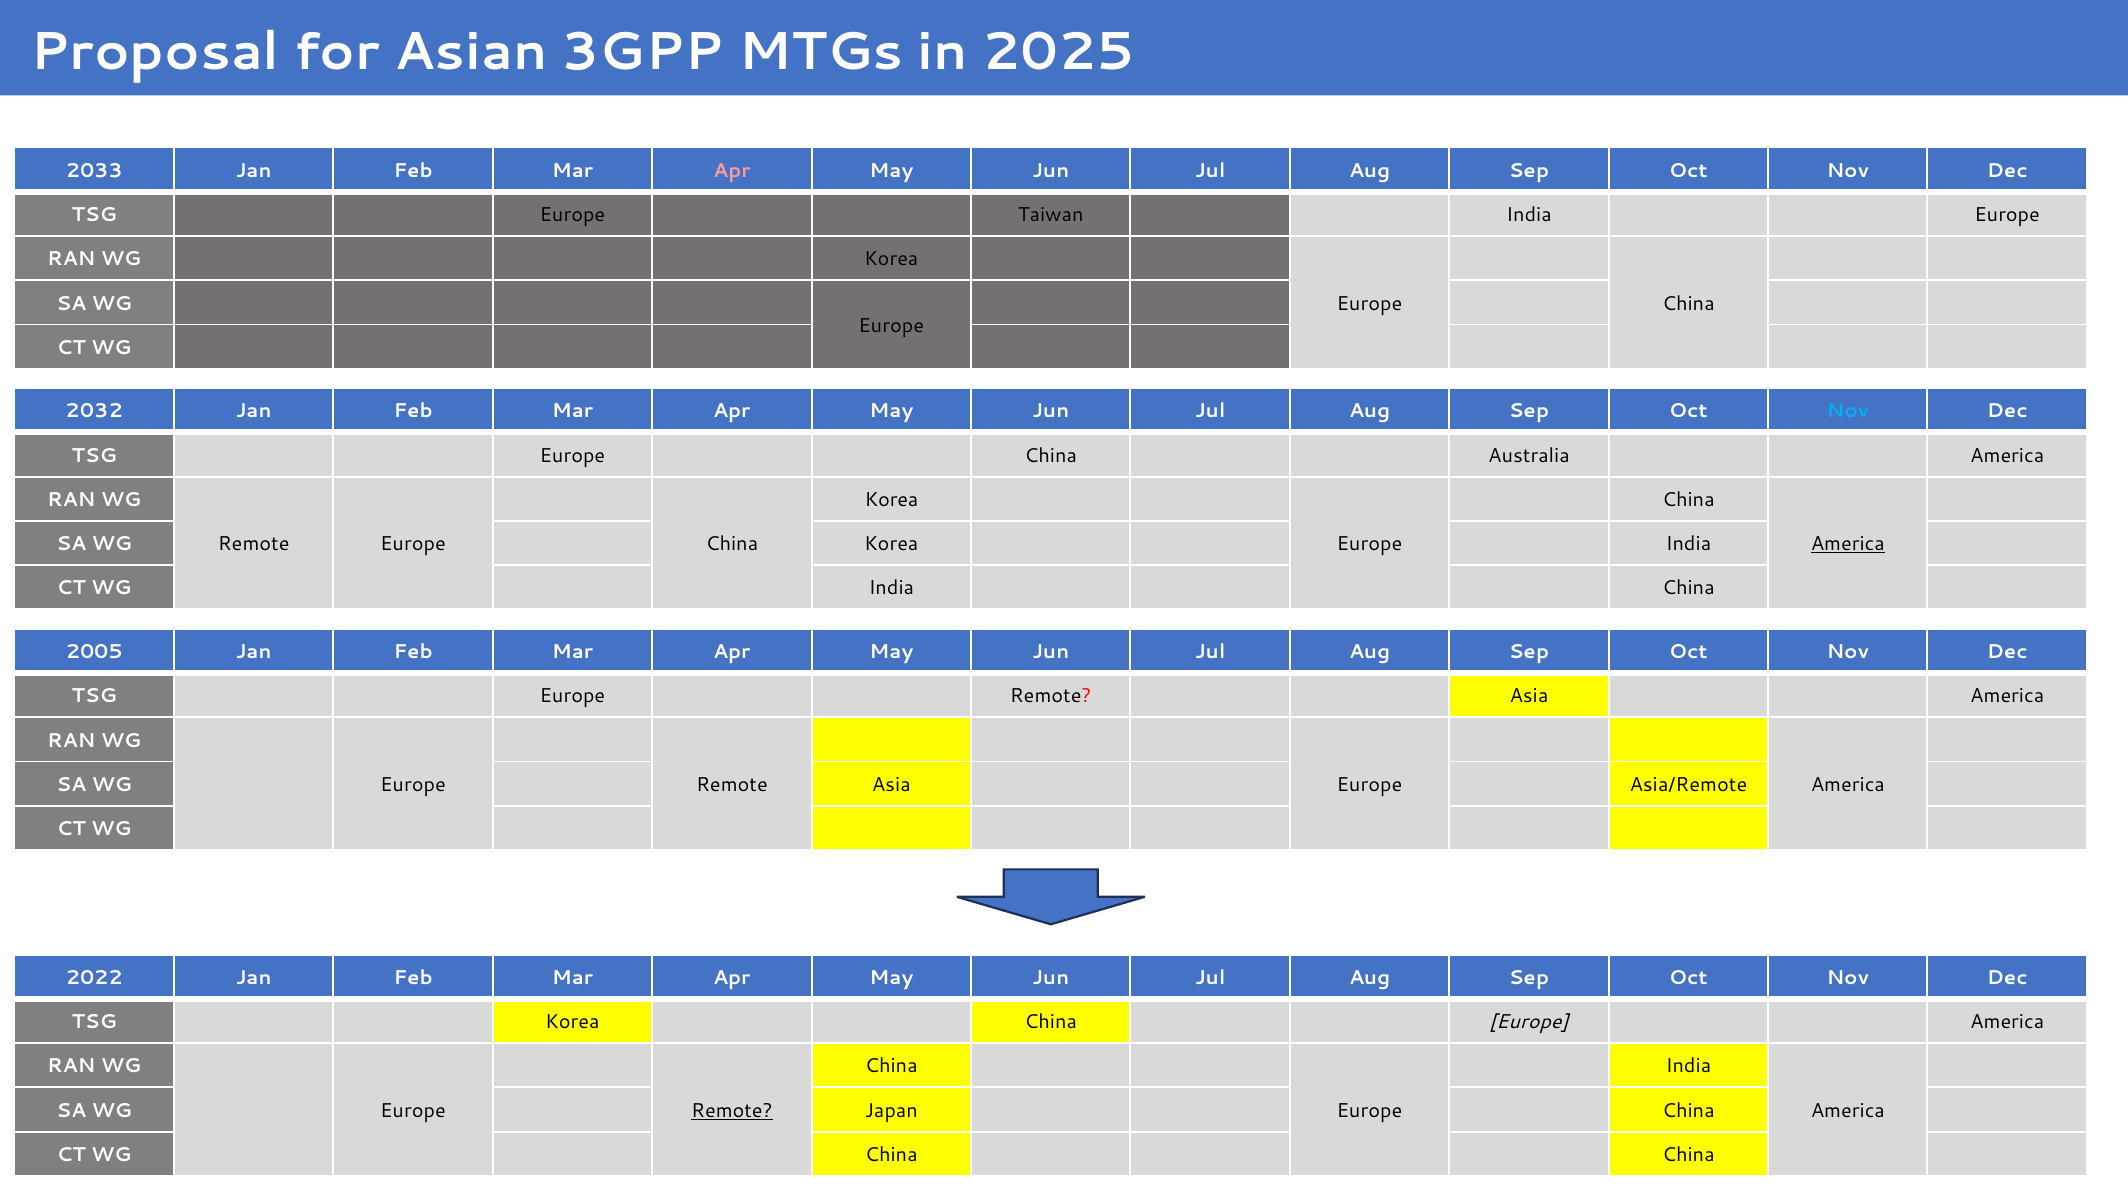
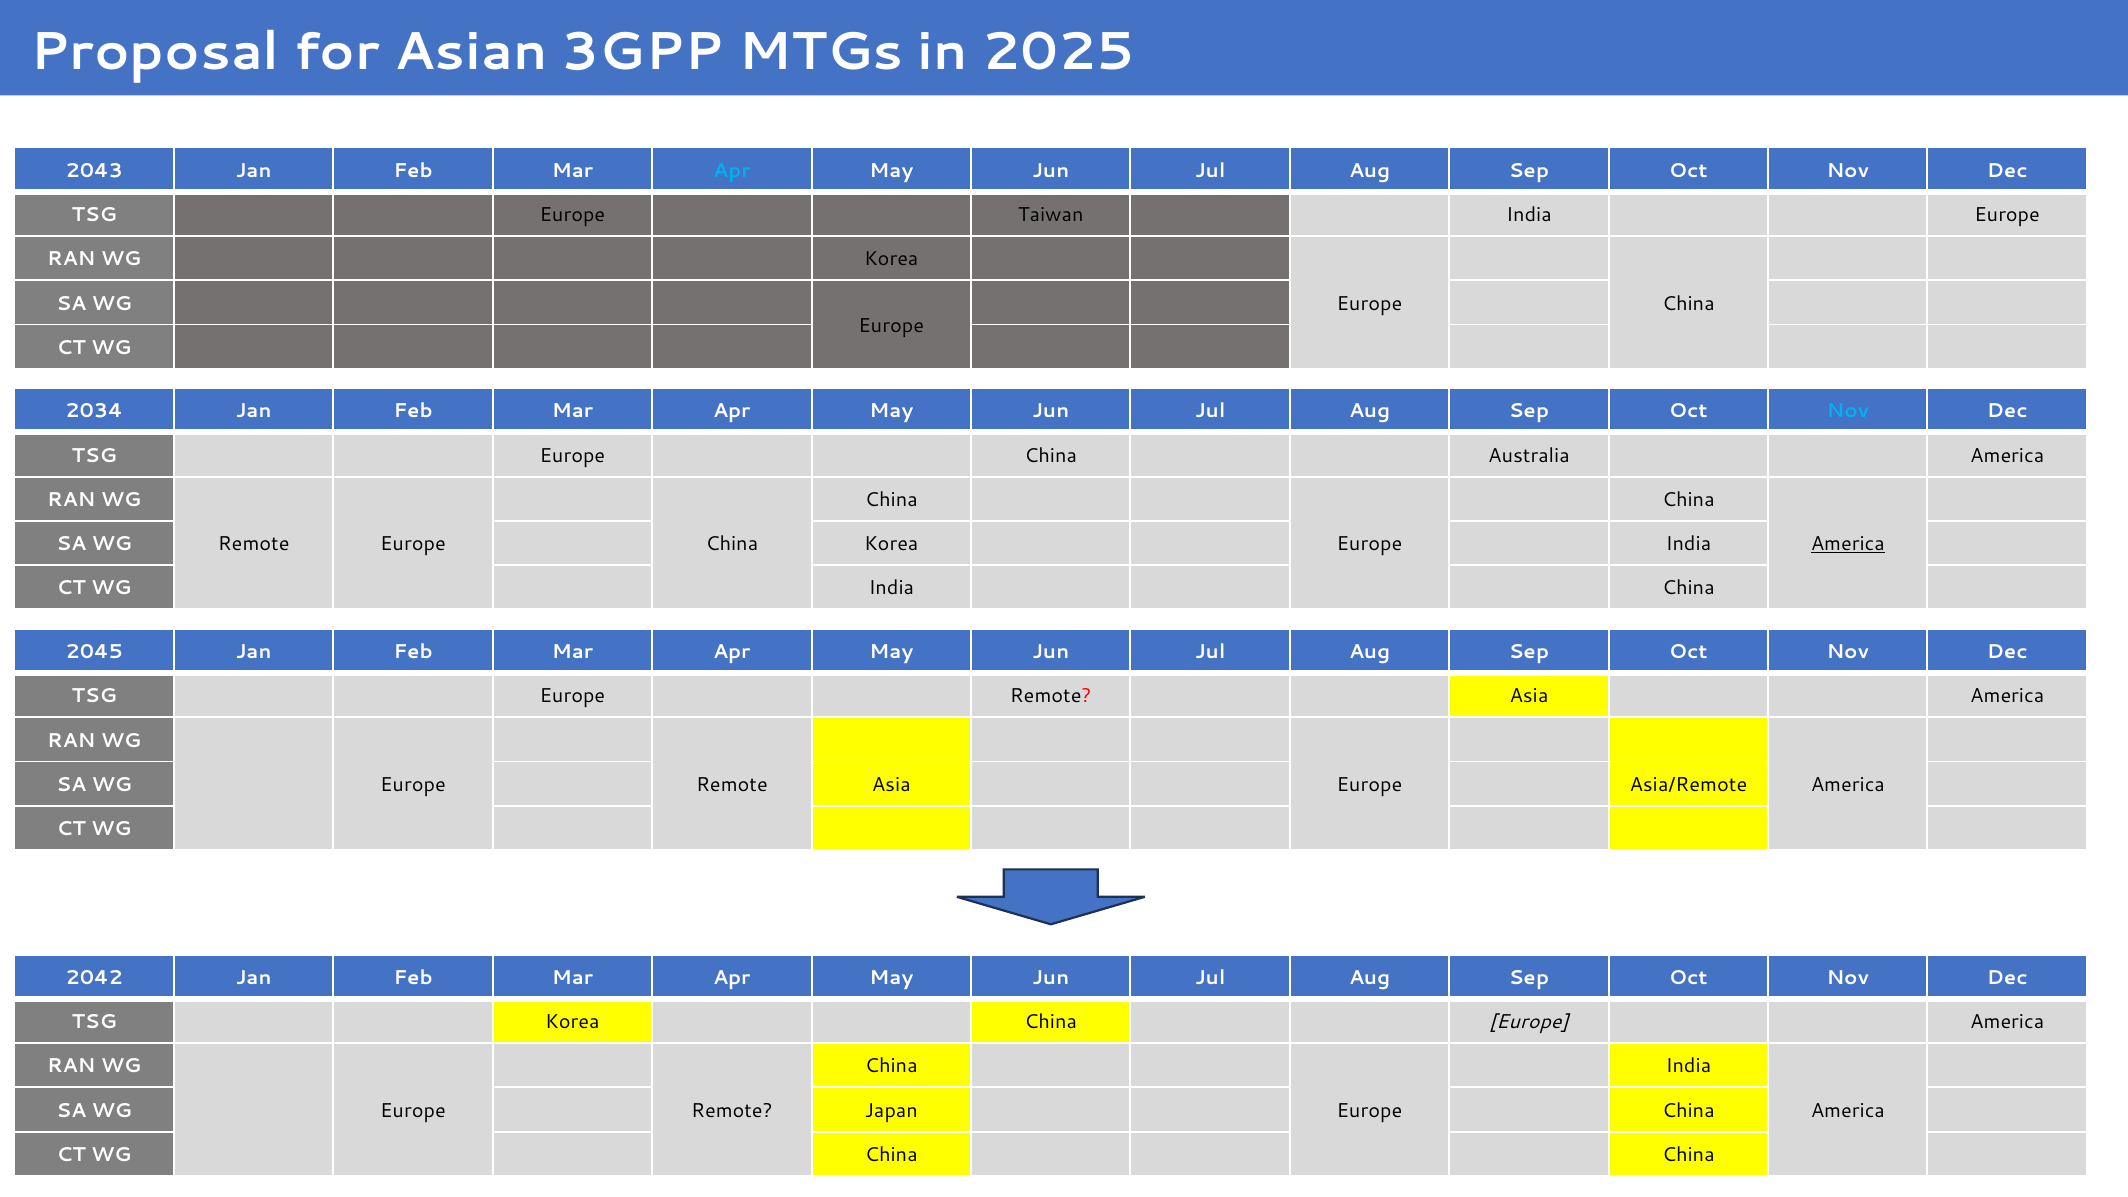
2033: 2033 -> 2043 (94, 171)
Apr colour: pink -> light blue (732, 171)
2032: 2032 -> 2034 (94, 411)
Korea: Korea -> China (891, 500)
2005: 2005 -> 2045 (94, 652)
2022: 2022 -> 2042 (94, 978)
Remote underline: present -> none (732, 1111)
